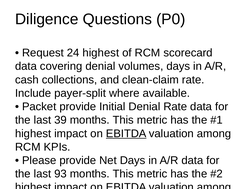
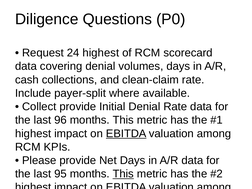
Packet: Packet -> Collect (39, 107)
39: 39 -> 96 (61, 120)
93: 93 -> 95 (61, 174)
This underline: none -> present (123, 174)
